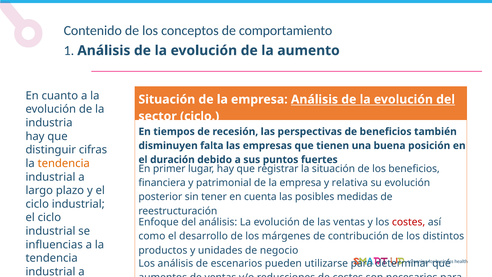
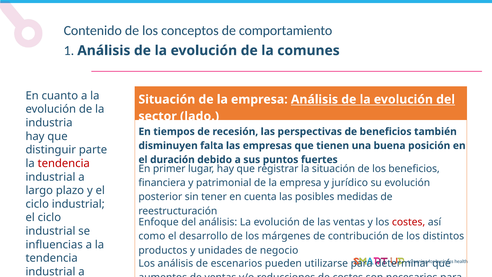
aumento: aumento -> comunes (308, 51)
sector ciclo: ciclo -> lado (200, 116)
cifras: cifras -> parte (93, 150)
tendencia colour: orange -> red (64, 163)
relativa: relativa -> jurídico (350, 183)
